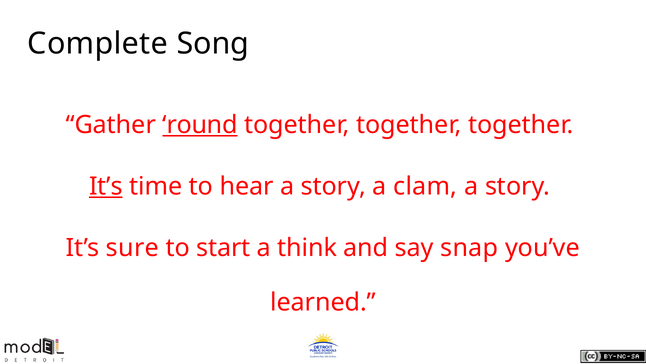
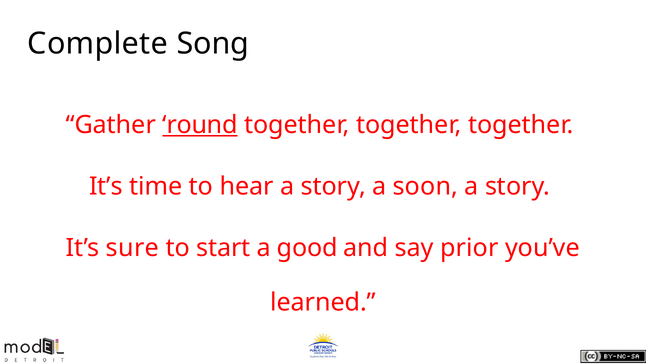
It’s underline: present -> none (106, 186)
clam: clam -> soon (425, 186)
think: think -> good (307, 248)
snap: snap -> prior (469, 248)
